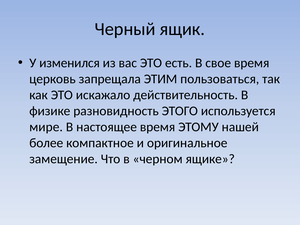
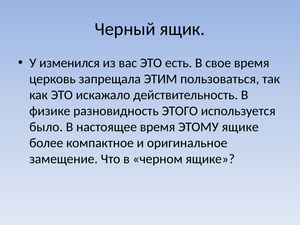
мире: мире -> было (46, 127)
ЭТОМУ нашей: нашей -> ящике (240, 127)
